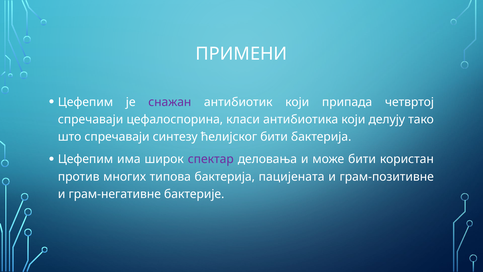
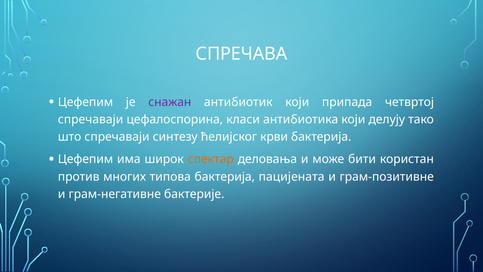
ПРИМЕНИ: ПРИМЕНИ -> СПРЕЧАВА (242, 54)
ћелијског бити: бити -> крви (274, 137)
спектар colour: purple -> orange (211, 159)
